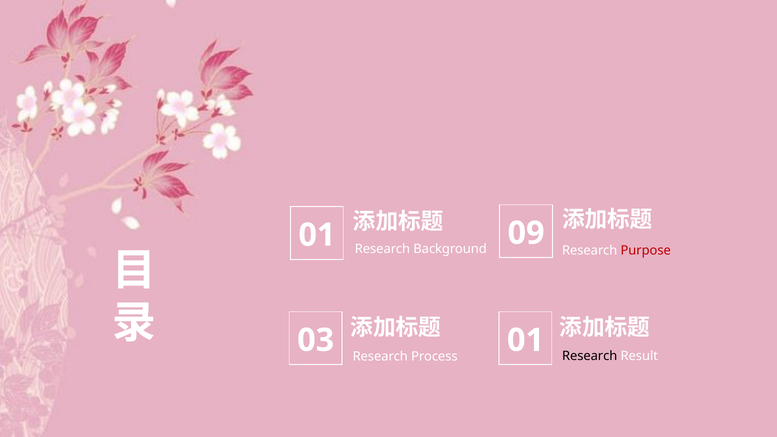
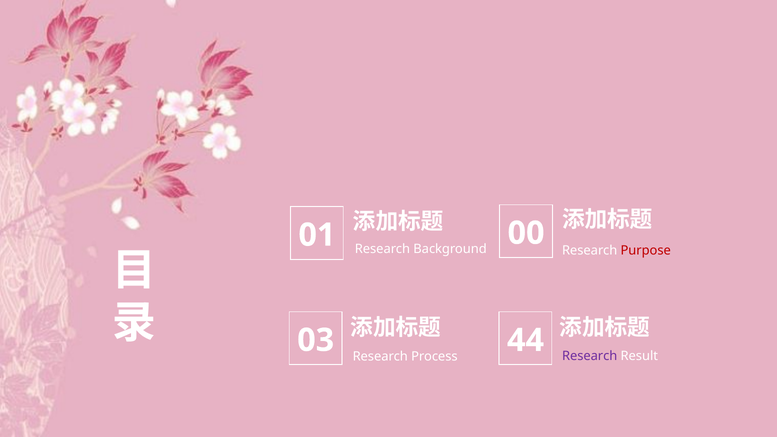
09: 09 -> 00 (526, 233)
03 01: 01 -> 44 (526, 340)
Research colour: black -> purple (590, 356)
